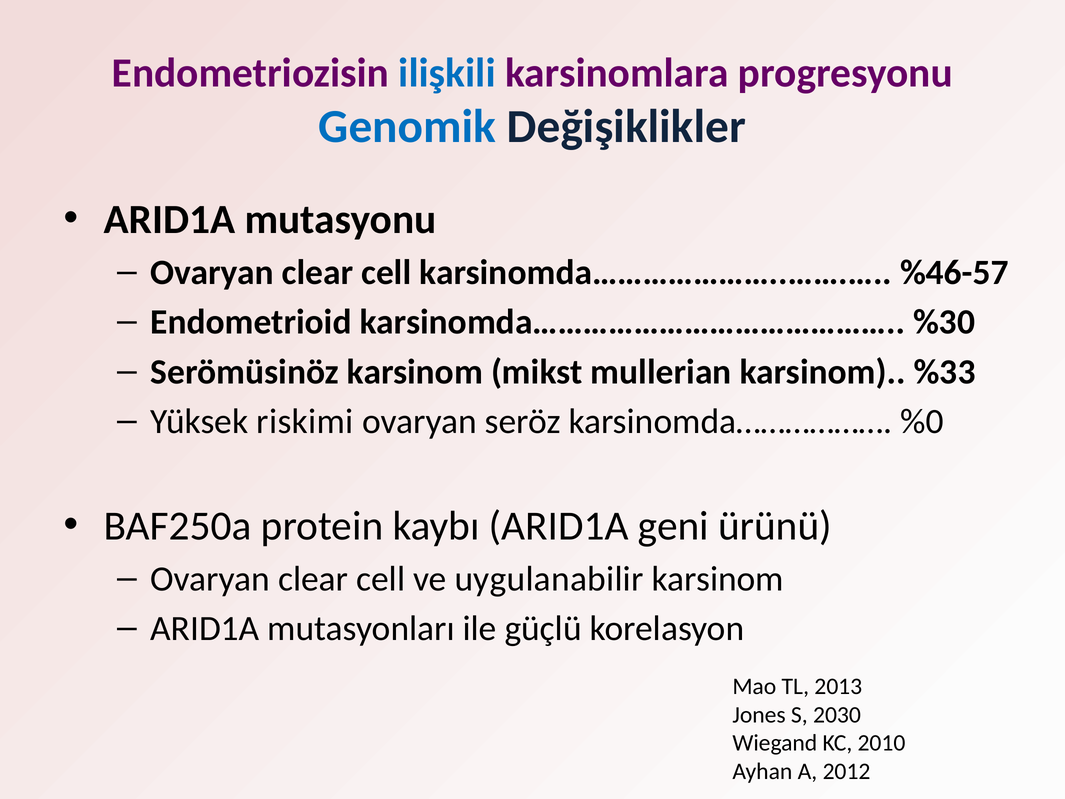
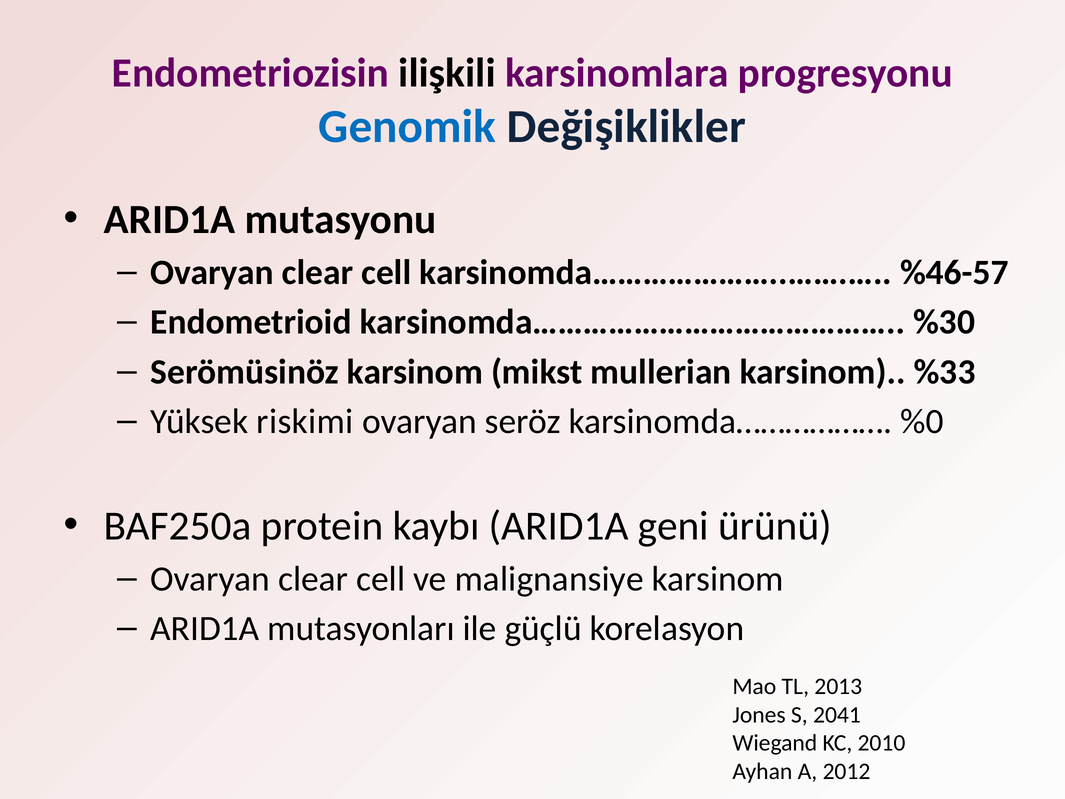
ilişkili colour: blue -> black (447, 73)
uygulanabilir: uygulanabilir -> malignansiye (549, 579)
2030: 2030 -> 2041 (837, 715)
